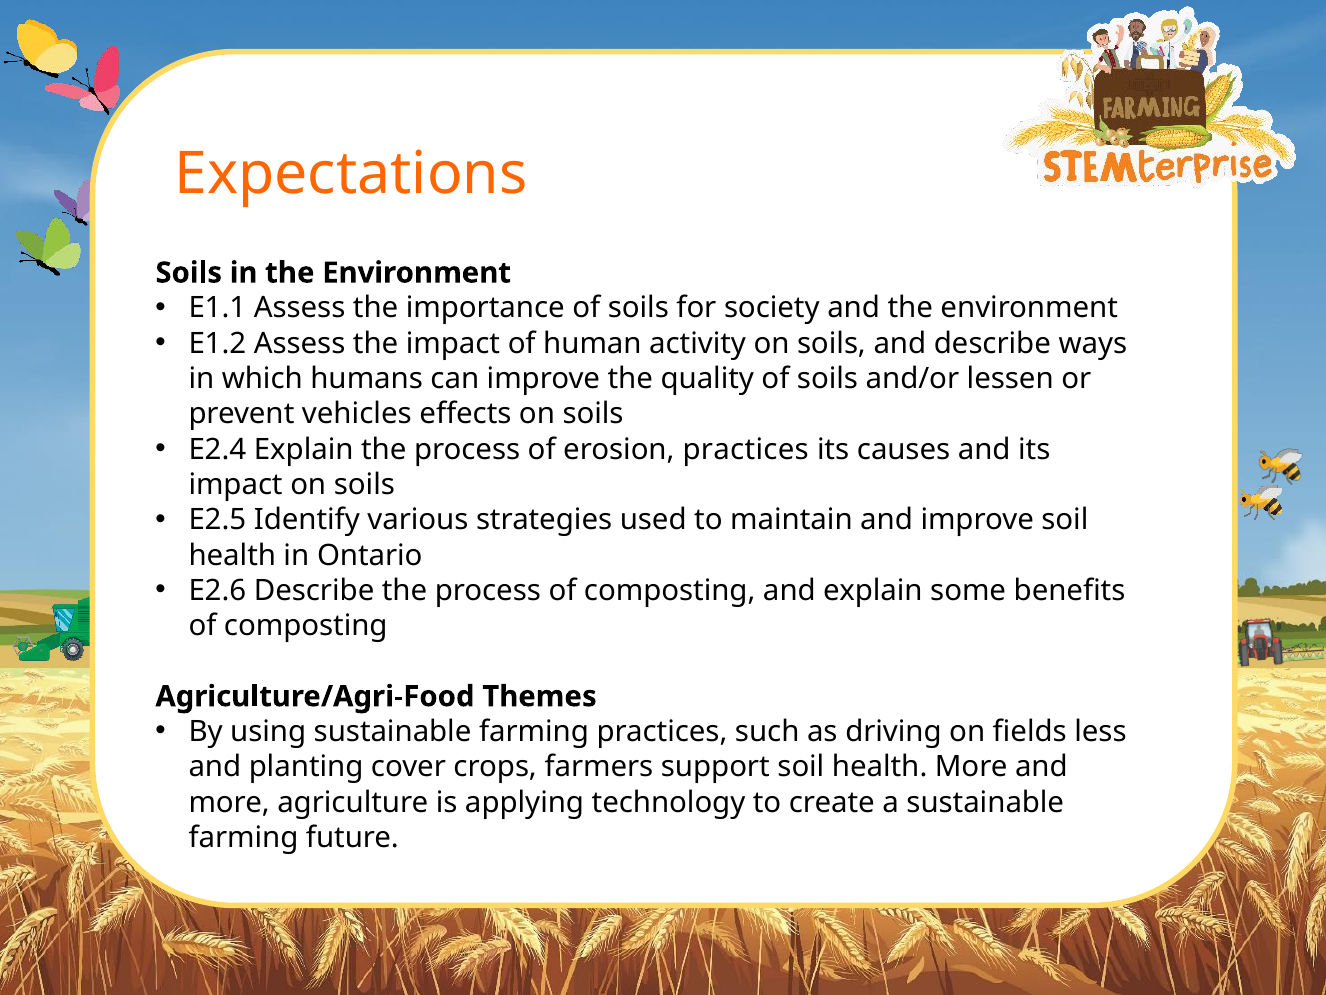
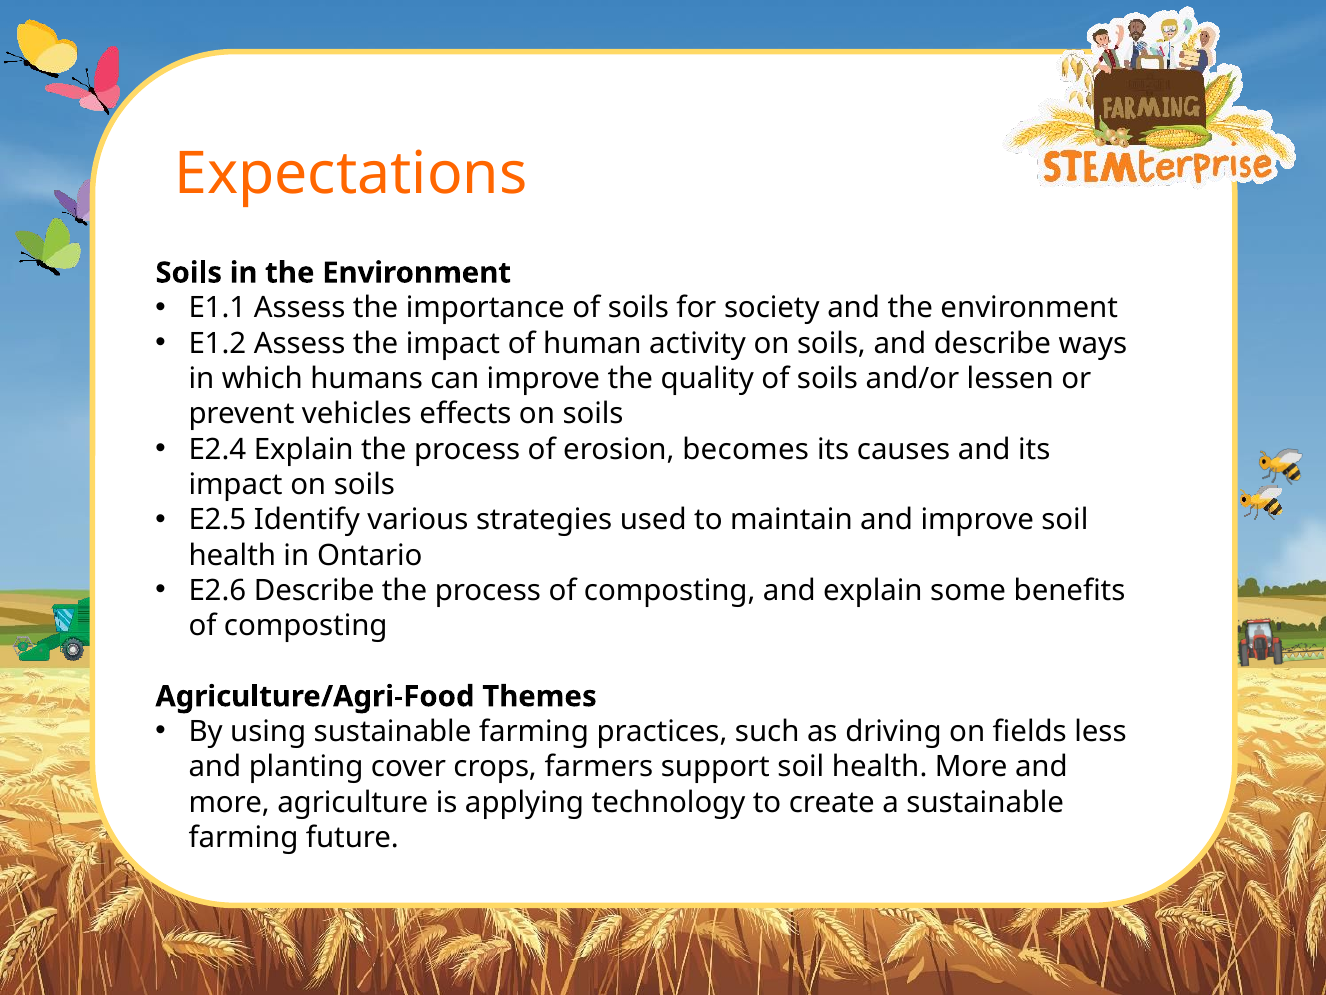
erosion practices: practices -> becomes (746, 449)
